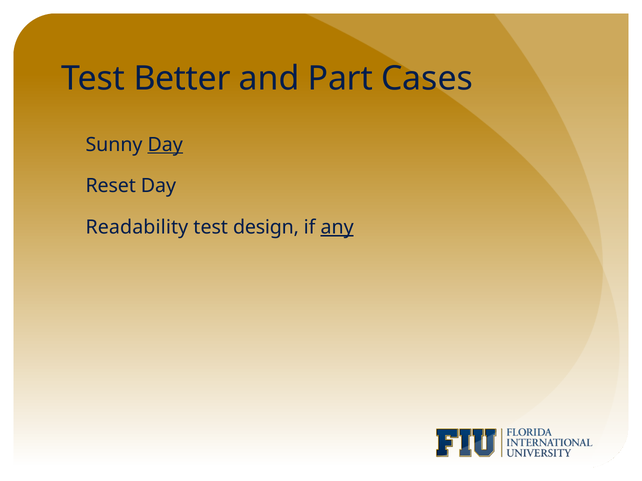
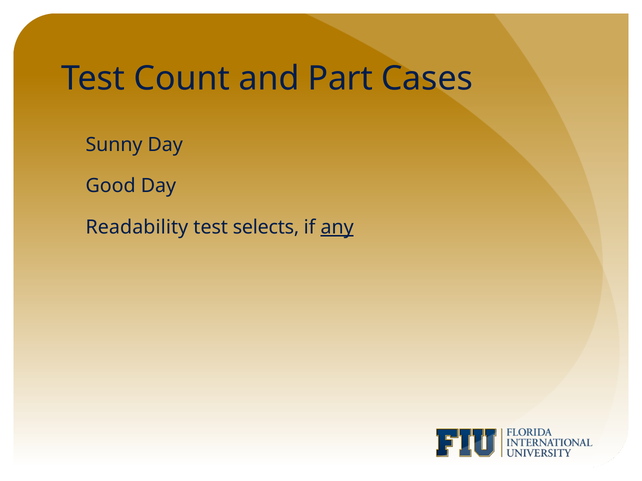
Better: Better -> Count (182, 79)
Day underline: present -> none (165, 145)
Reset: Reset -> Good (111, 186)
design: design -> selects (266, 228)
